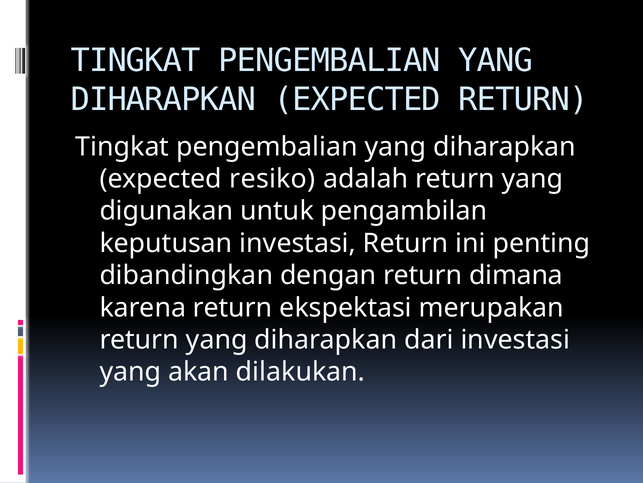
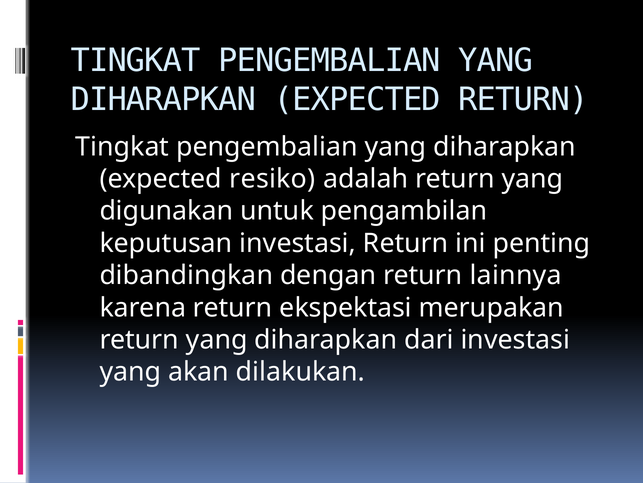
dimana: dimana -> lainnya (516, 275)
